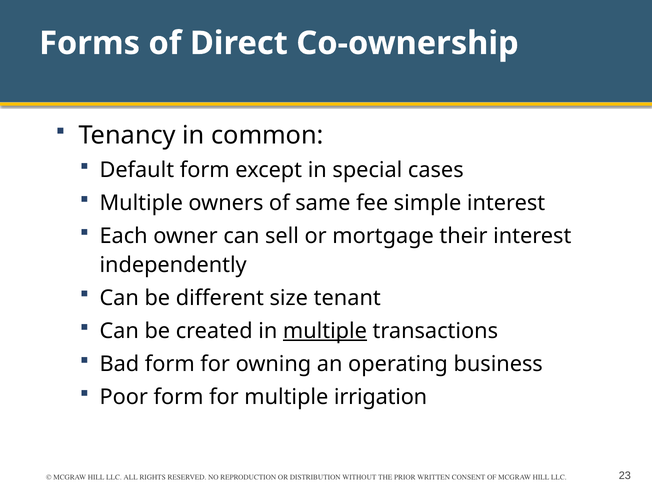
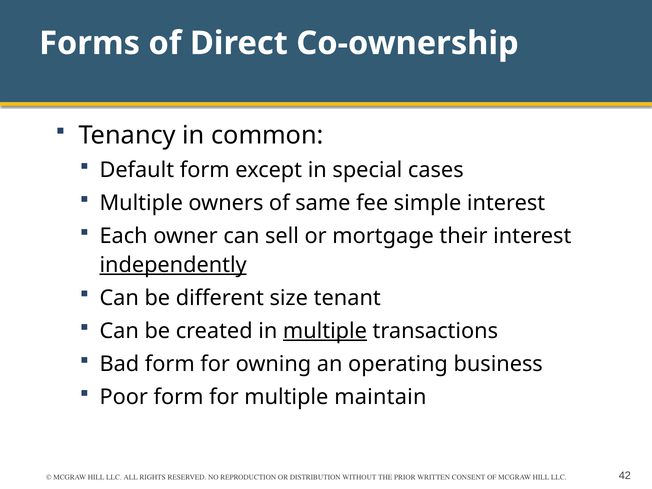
independently underline: none -> present (173, 265)
irrigation: irrigation -> maintain (380, 397)
23: 23 -> 42 (625, 476)
